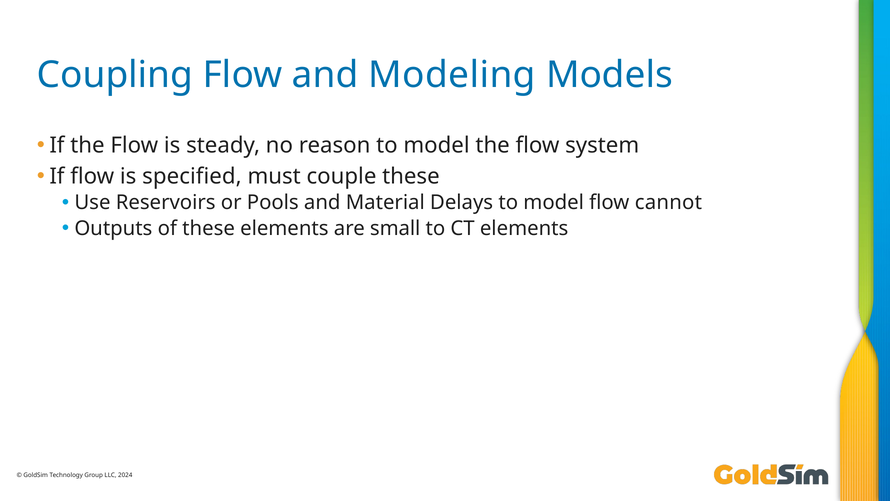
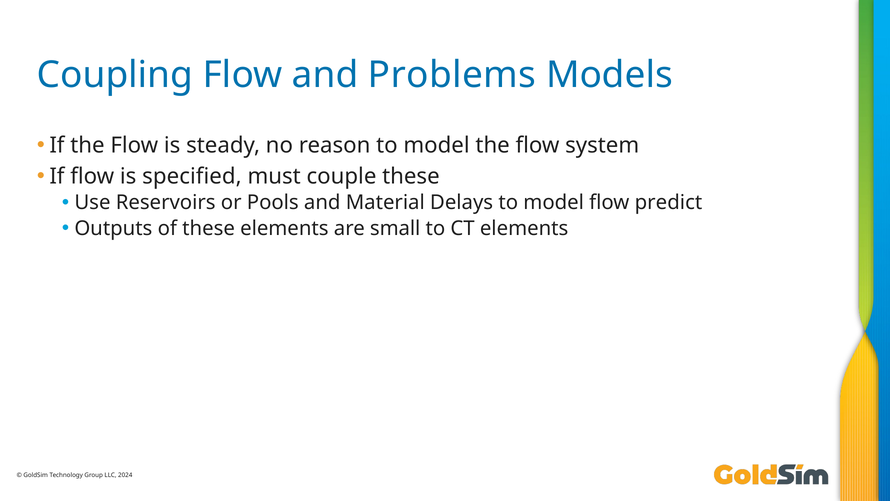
Modeling: Modeling -> Problems (452, 75)
cannot: cannot -> predict (669, 203)
